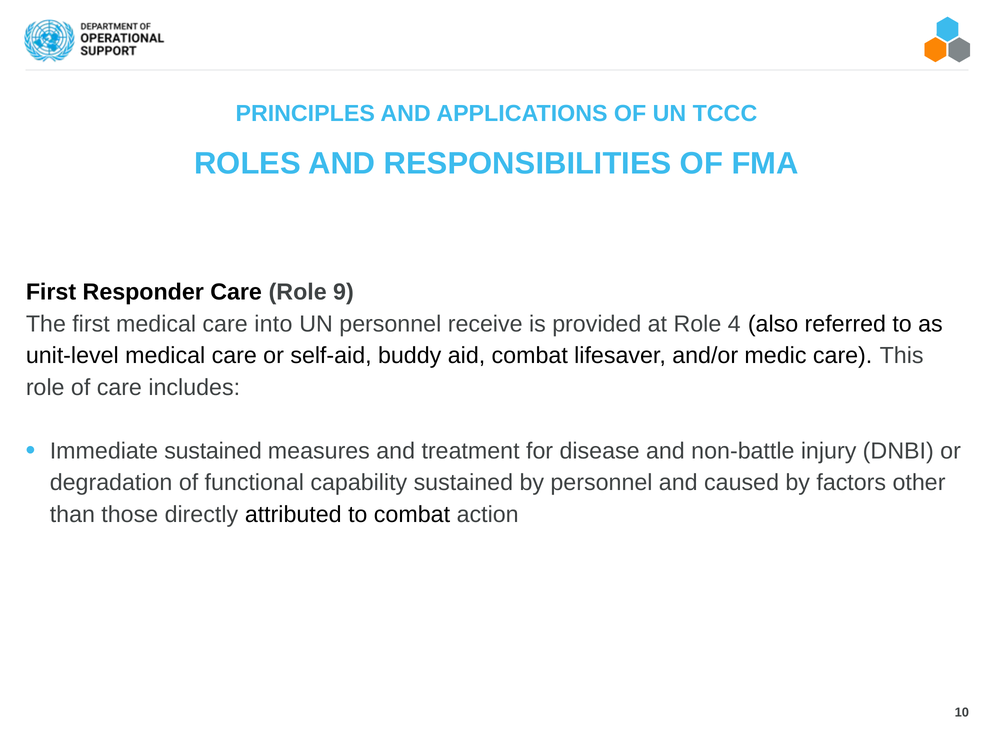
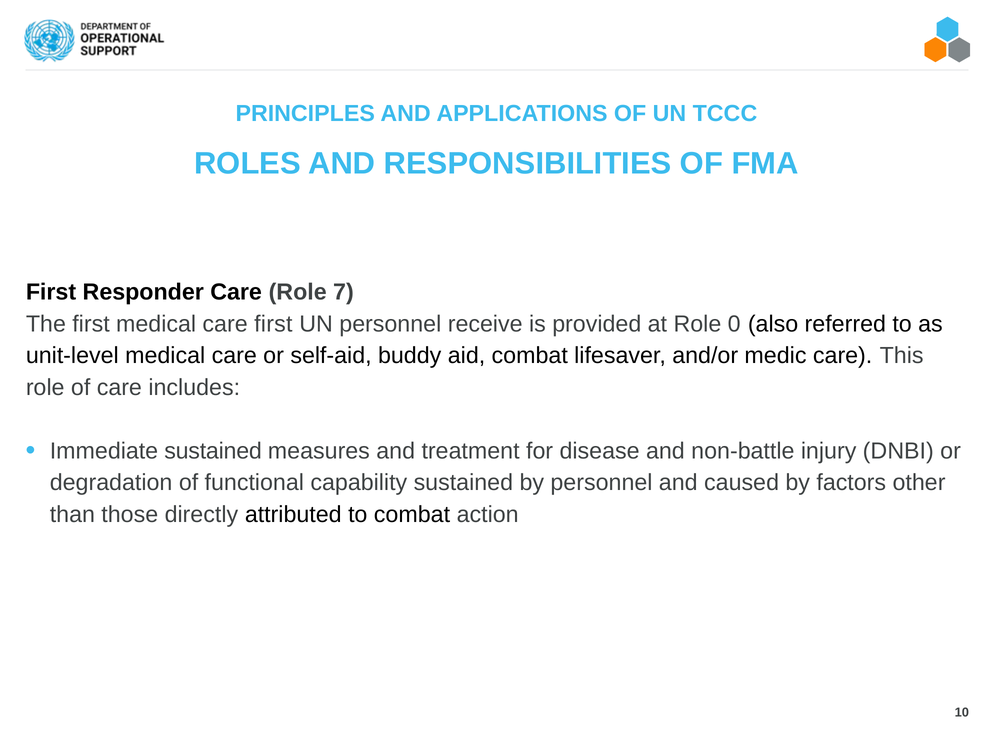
9: 9 -> 7 (343, 292)
care into: into -> first (273, 324)
4: 4 -> 0 (734, 324)
